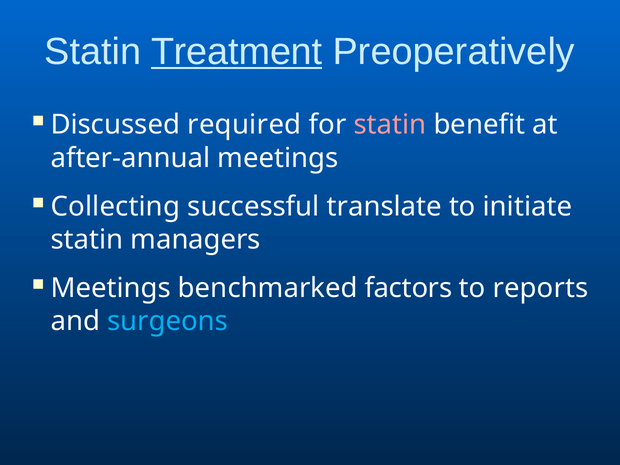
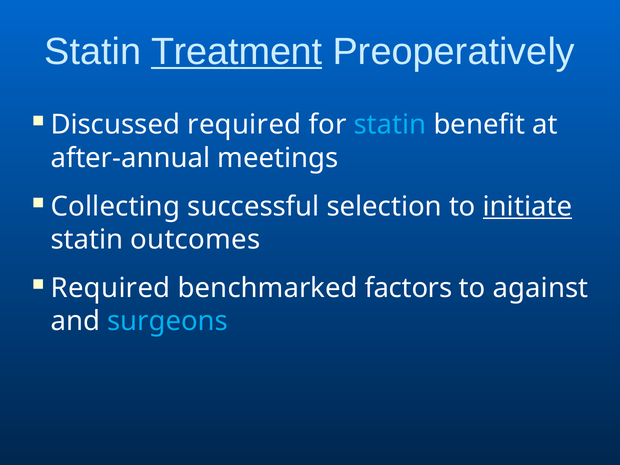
statin colour: pink -> light blue (390, 125)
translate: translate -> selection (384, 207)
initiate underline: none -> present (527, 207)
managers: managers -> outcomes (195, 240)
Meetings: Meetings -> Required (111, 288)
reports: reports -> against (541, 288)
